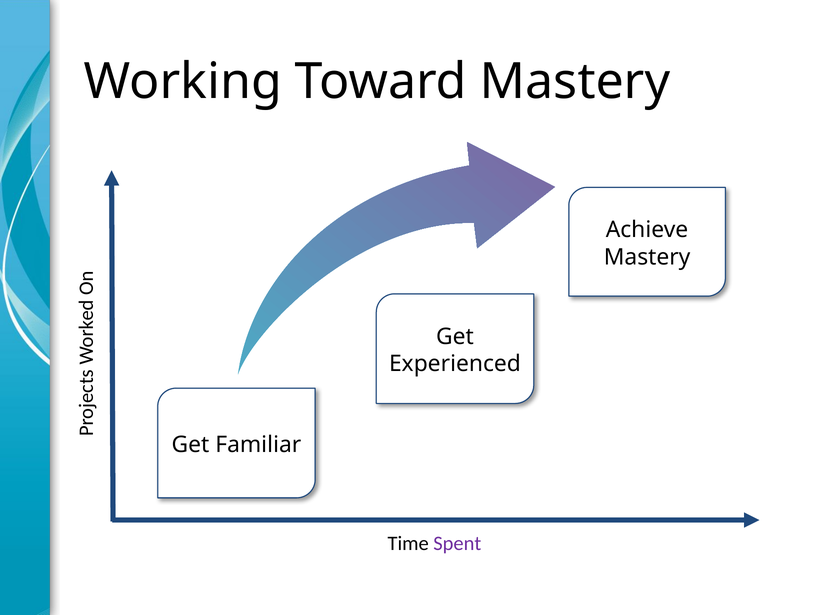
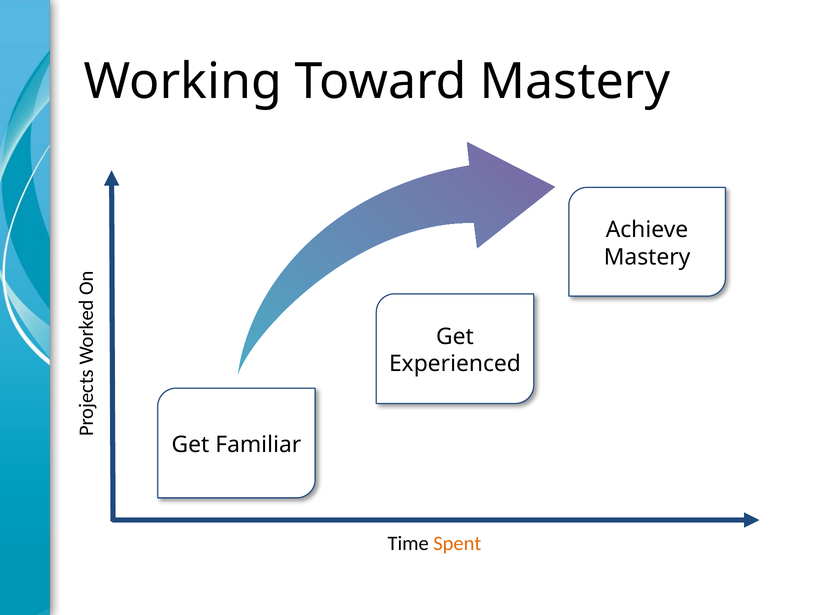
Spent colour: purple -> orange (457, 544)
